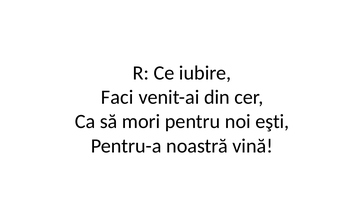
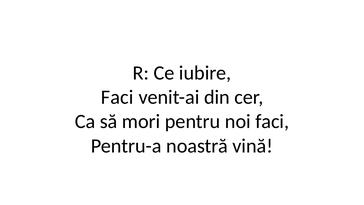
noi eşti: eşti -> faci (272, 121)
